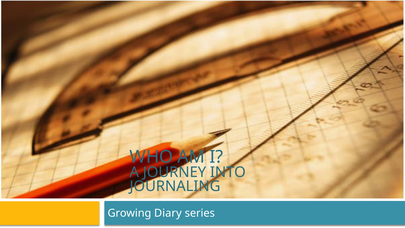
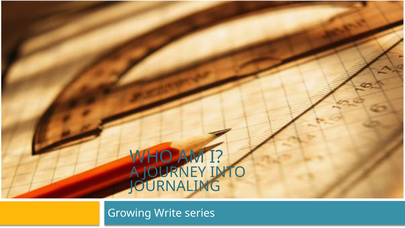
Diary: Diary -> Write (168, 213)
